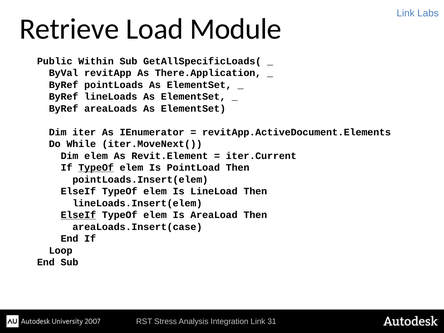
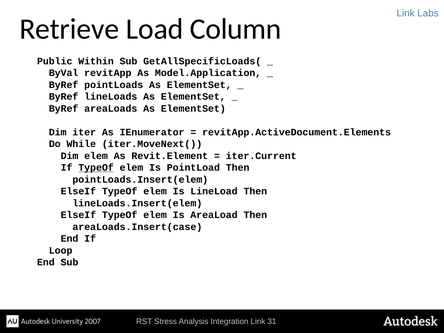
Module: Module -> Column (236, 29)
There.Application: There.Application -> Model.Application (208, 73)
ElseIf underline: present -> none (78, 215)
